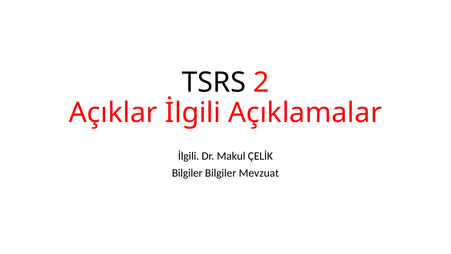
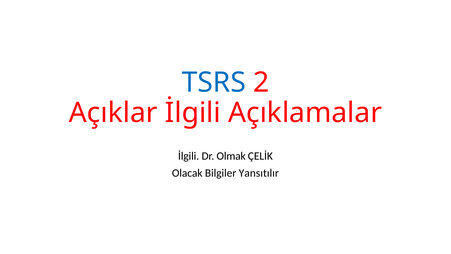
TSRS colour: black -> blue (214, 82)
Makul: Makul -> Olmak (231, 156)
Bilgiler: Bilgiler -> Olacak (187, 173)
Mevzuat: Mevzuat -> Yansıtılır (259, 173)
